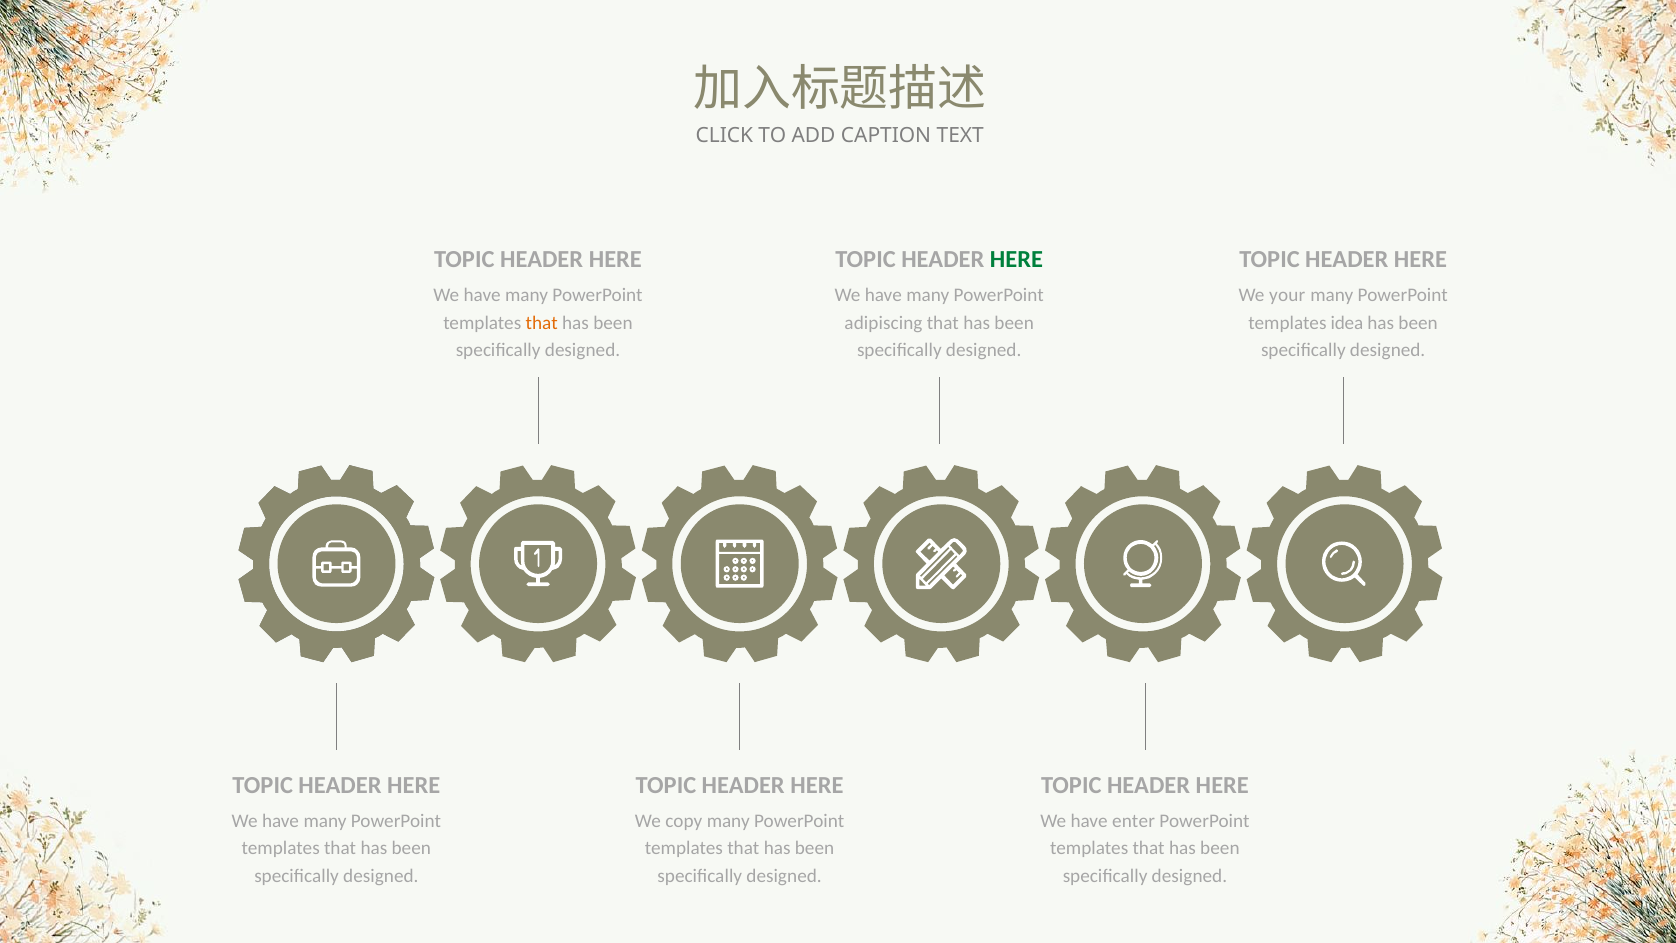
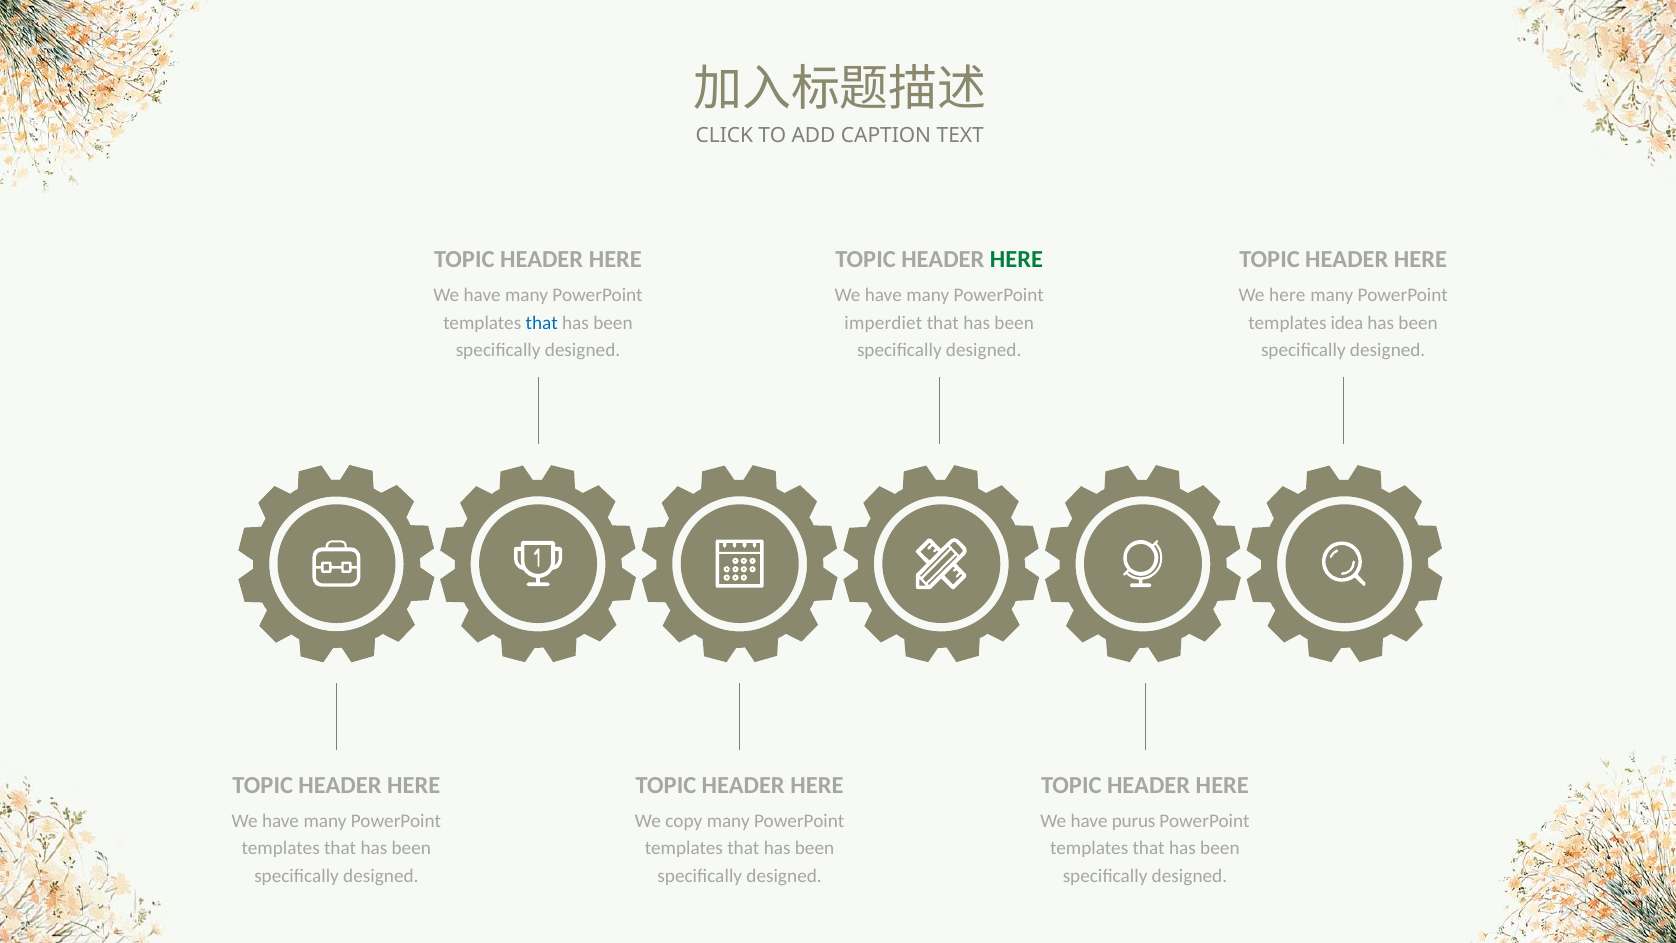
We your: your -> here (1287, 295)
that colour: orange -> blue (542, 323)
adipiscing: adipiscing -> imperdiet (883, 323)
enter: enter -> purus (1134, 821)
